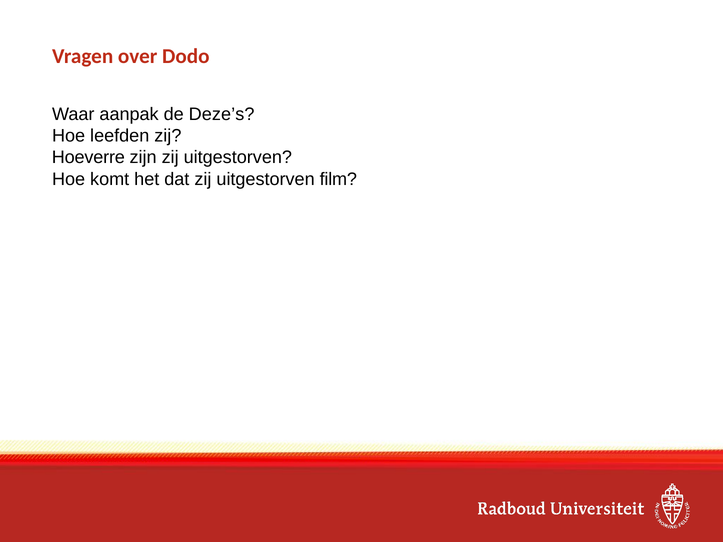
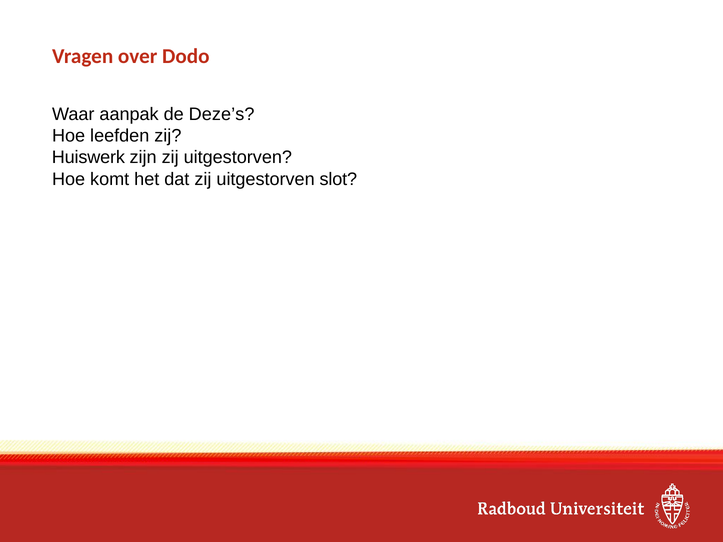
Hoeverre: Hoeverre -> Huiswerk (88, 158)
film: film -> slot (338, 179)
